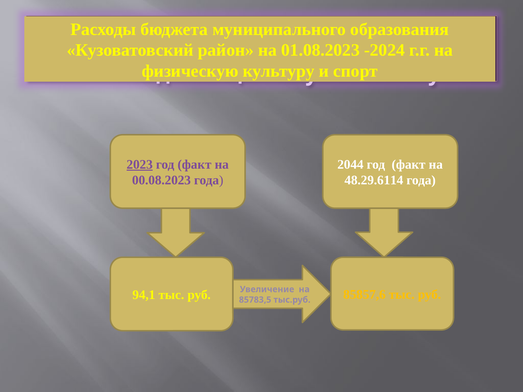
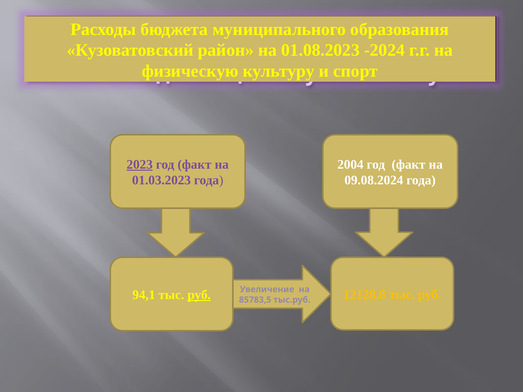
2044: 2044 -> 2004 (350, 165)
00.08.2023: 00.08.2023 -> 01.03.2023 (161, 180)
48.29.6114: 48.29.6114 -> 09.08.2024 (374, 180)
85857,6: 85857,6 -> 12128,8 (364, 295)
руб underline: none -> present (199, 295)
